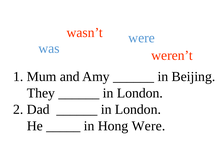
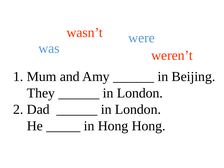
Hong Were: Were -> Hong (149, 126)
